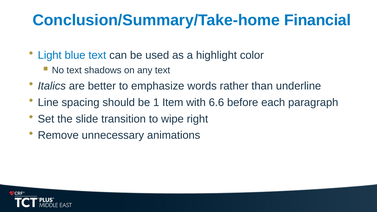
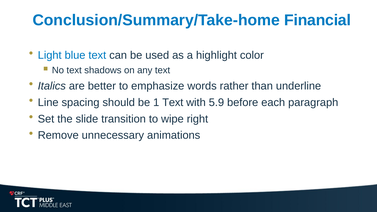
1 Item: Item -> Text (173, 102)
6.6: 6.6 -> 5.9 (216, 102)
